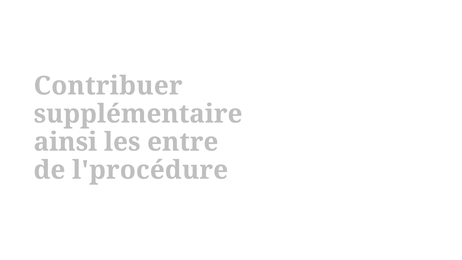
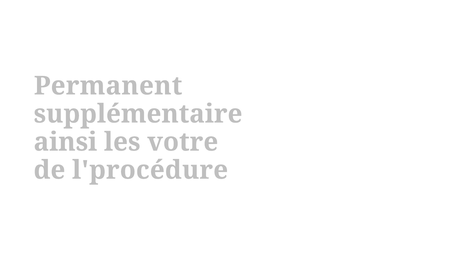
Contribuer: Contribuer -> Permanent (108, 86)
entre: entre -> votre (183, 142)
